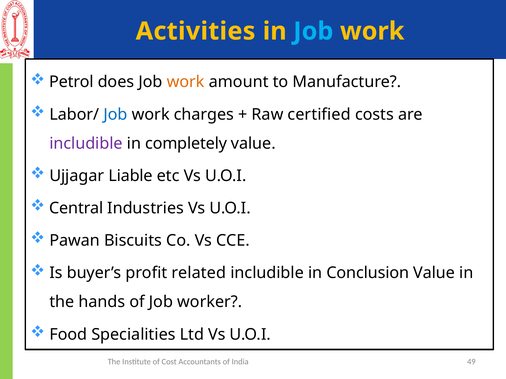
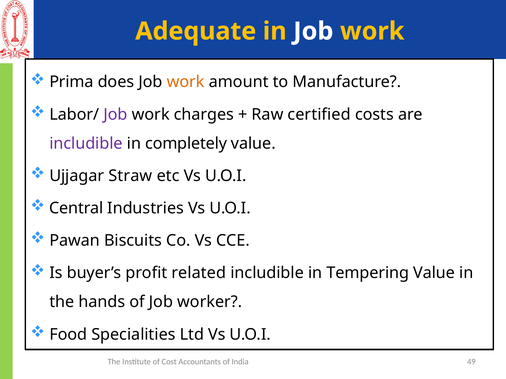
Activities: Activities -> Adequate (196, 31)
Job colour: light blue -> white (313, 31)
Petrol: Petrol -> Prima (71, 82)
Job colour: blue -> purple (116, 114)
Liable: Liable -> Straw (130, 176)
Conclusion: Conclusion -> Tempering (368, 273)
